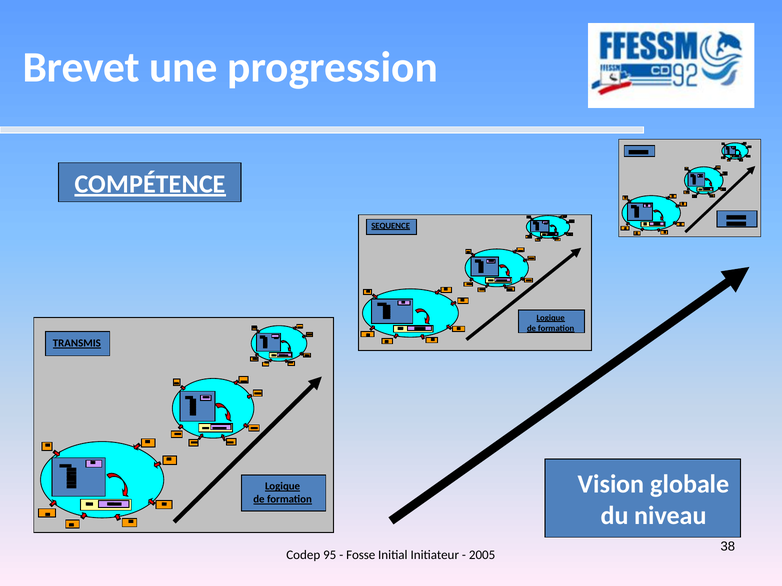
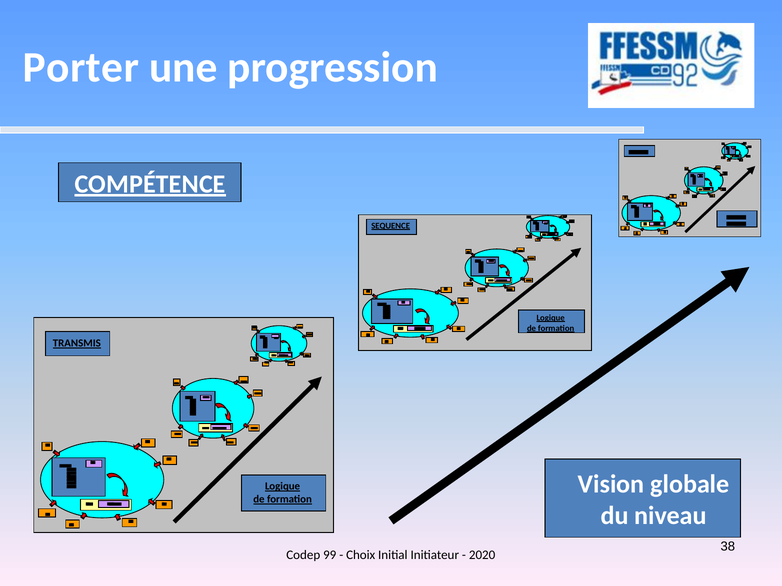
Brevet: Brevet -> Porter (81, 68)
95: 95 -> 99 (330, 555)
Fosse: Fosse -> Choix (361, 555)
2005: 2005 -> 2020 (482, 555)
